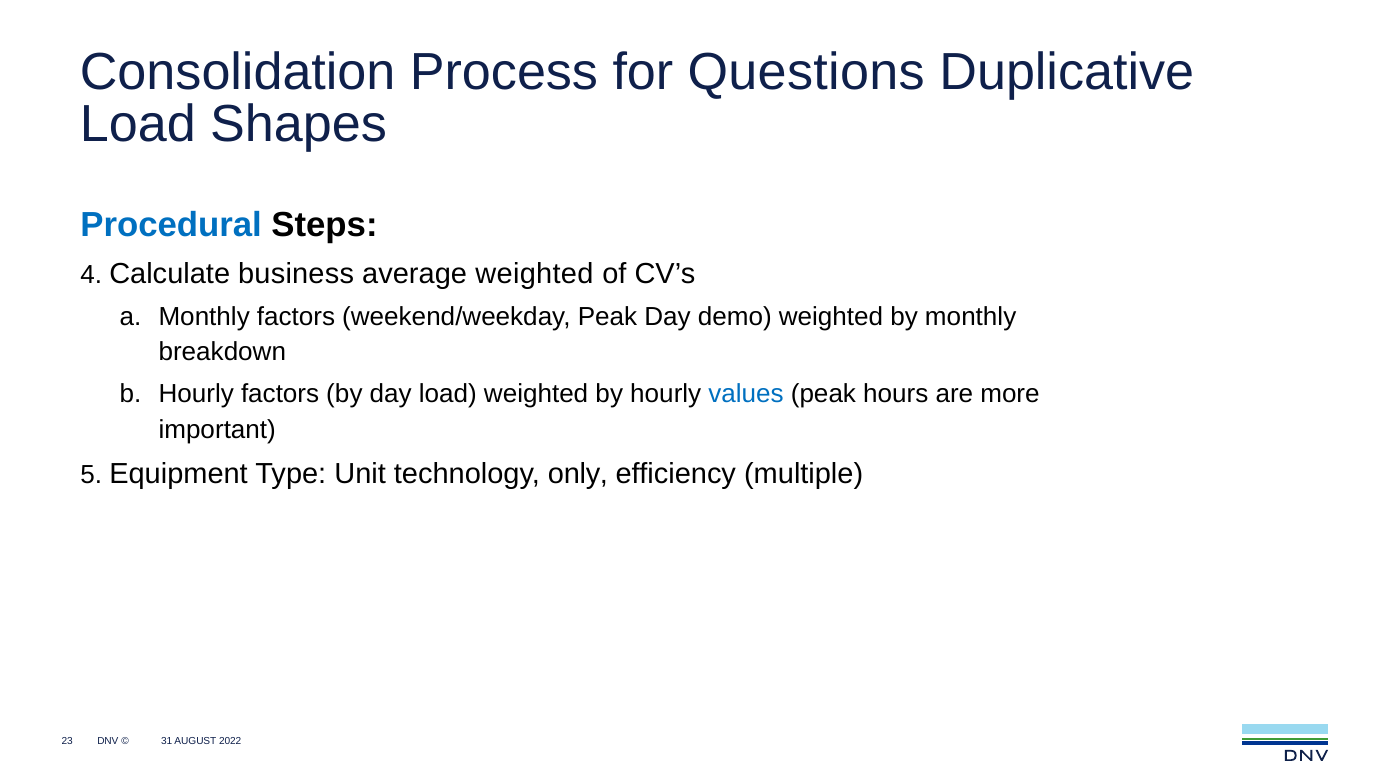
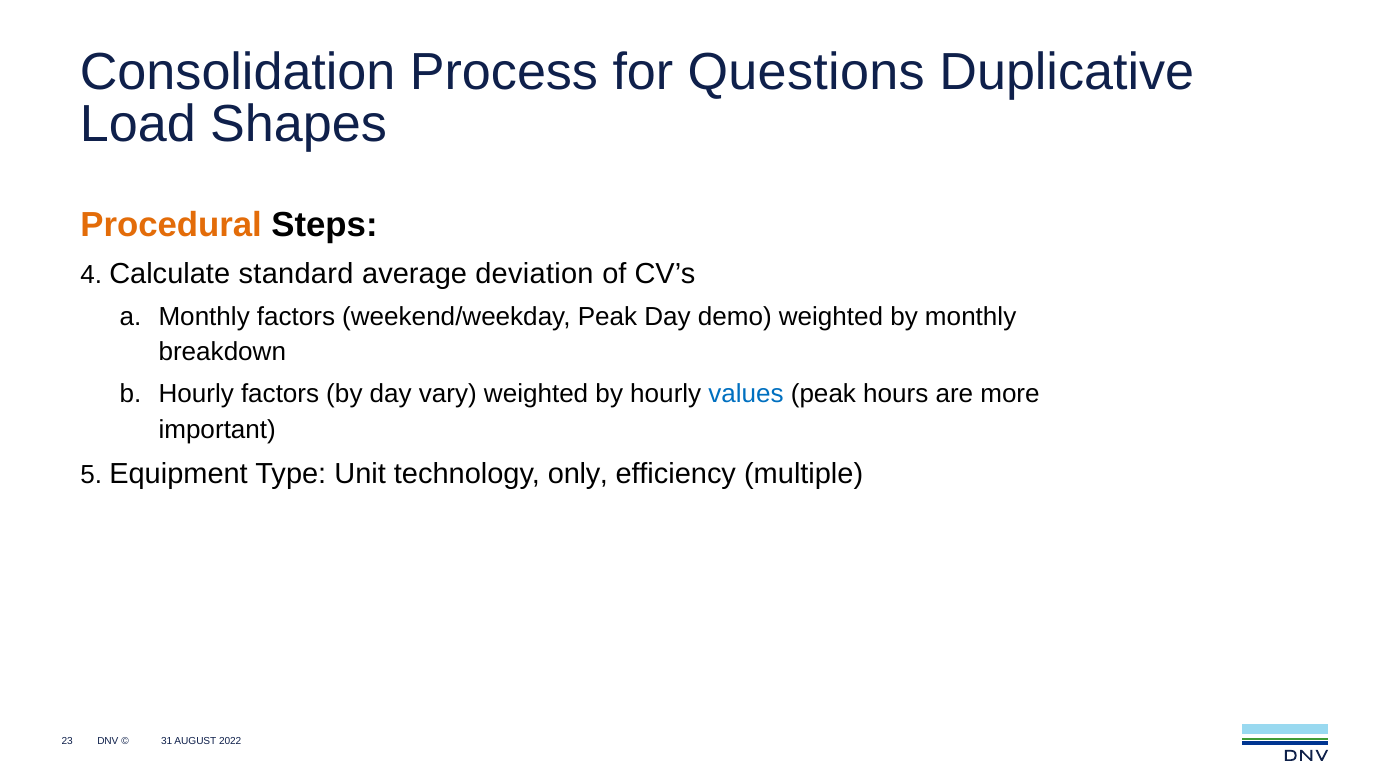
Procedural colour: blue -> orange (171, 225)
business: business -> standard (296, 274)
average weighted: weighted -> deviation (534, 274)
day load: load -> vary (448, 394)
